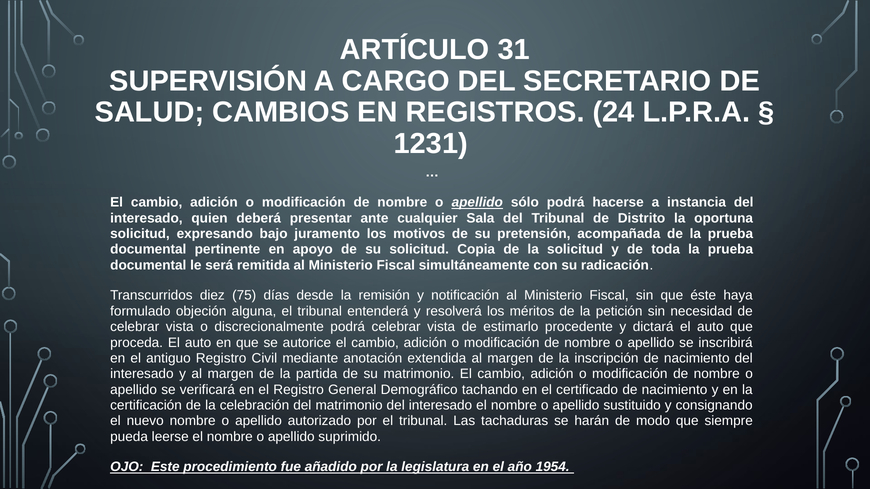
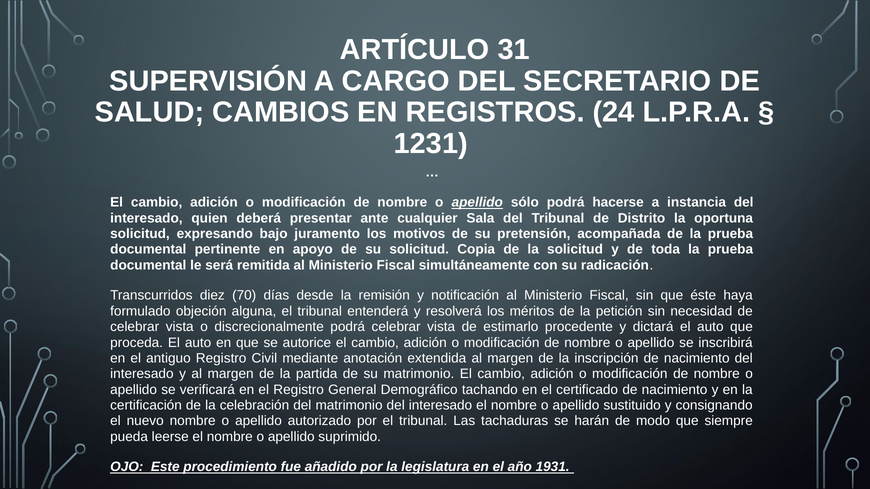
75: 75 -> 70 (244, 296)
1954: 1954 -> 1931 (553, 467)
